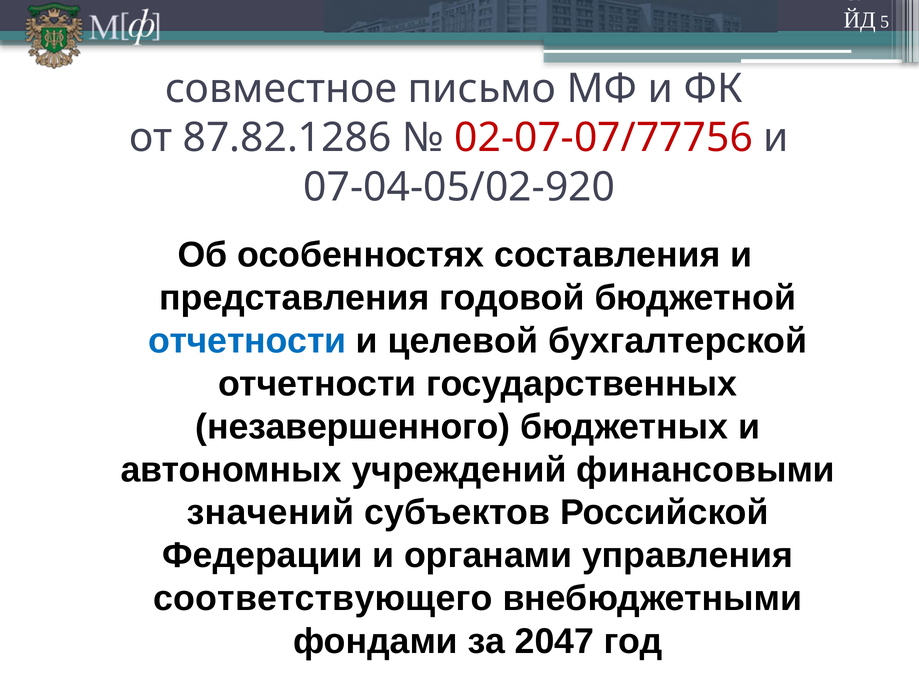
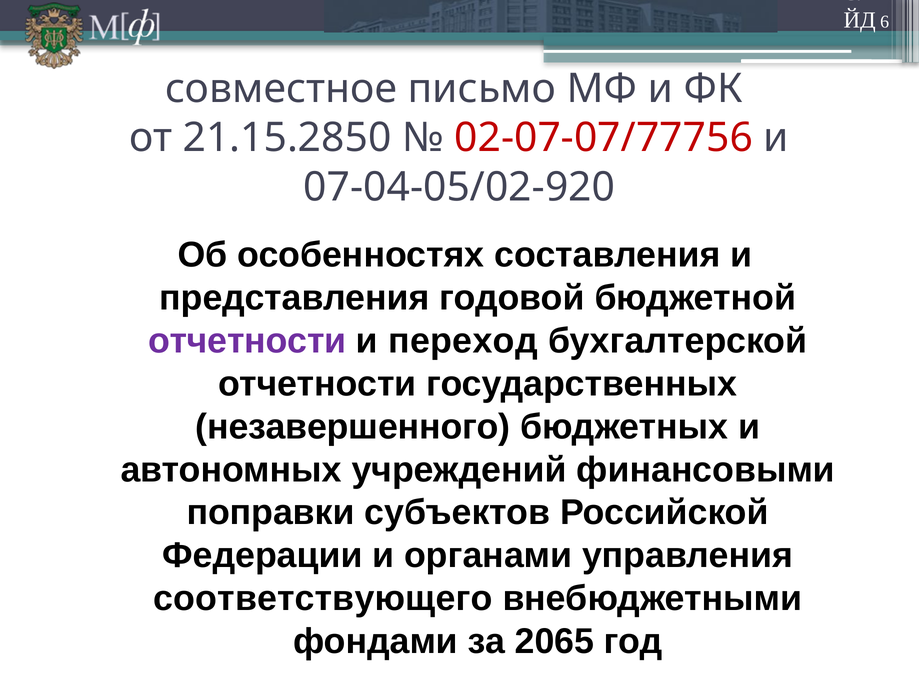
5: 5 -> 6 (885, 22)
87.82.1286: 87.82.1286 -> 21.15.2850 (287, 138)
отчетности colour: blue -> purple (247, 340)
целевой: целевой -> переход (463, 340)
значений: значений -> поправки (271, 512)
2047: 2047 -> 2065 (554, 641)
